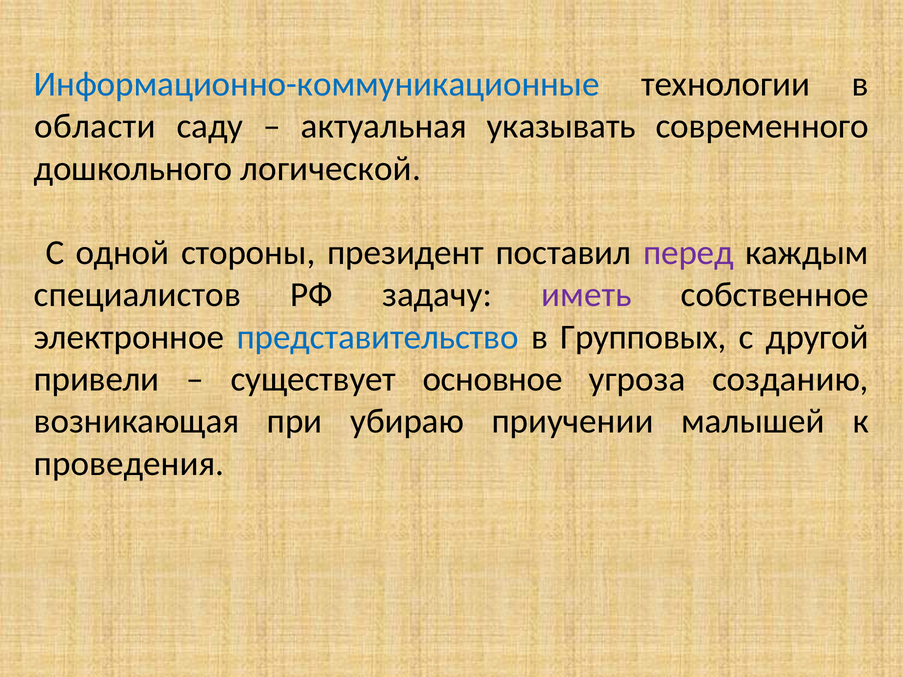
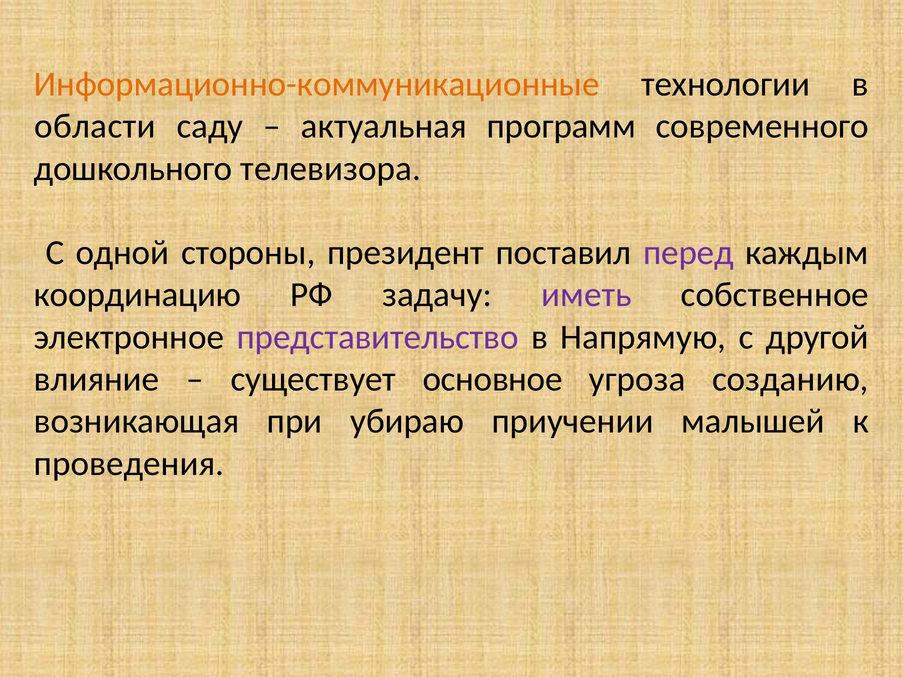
Информационно-коммуникационные colour: blue -> orange (317, 84)
указывать: указывать -> программ (561, 126)
логической: логической -> телевизора (331, 169)
специалистов: специалистов -> координацию (138, 295)
представительство colour: blue -> purple (378, 337)
Групповых: Групповых -> Напрямую (643, 337)
привели: привели -> влияние (97, 379)
